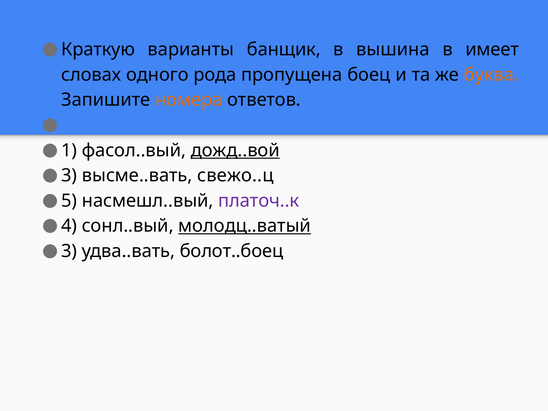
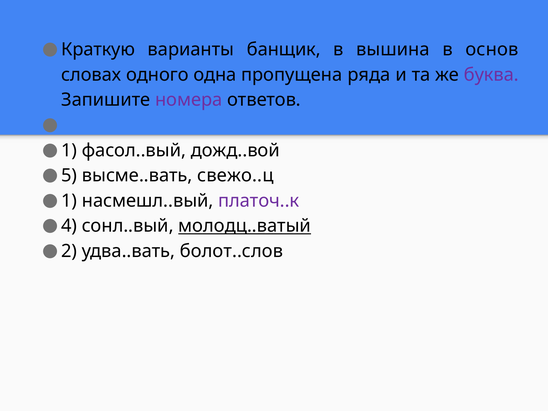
имеет: имеет -> основ (492, 50)
рода: рода -> одна (215, 75)
боец: боец -> ряда (369, 75)
буква colour: orange -> purple (491, 75)
номера colour: orange -> purple (189, 100)
дожд..вой underline: present -> none (235, 150)
3: 3 -> 5 (69, 176)
5: 5 -> 1 (69, 201)
3: 3 -> 2 (69, 251)
болот..боец: болот..боец -> болот..слов (231, 251)
